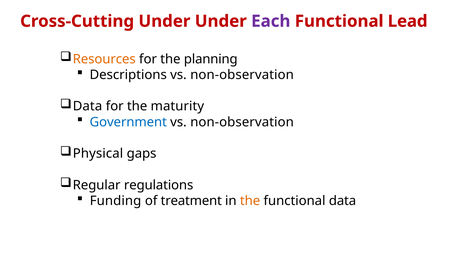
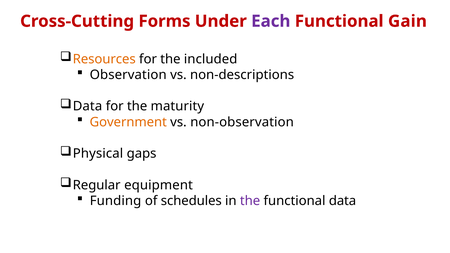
Cross-Cutting Under: Under -> Forms (164, 21)
Lead: Lead -> Gain (407, 21)
planning: planning -> included (211, 59)
Descriptions: Descriptions -> Observation (128, 75)
non-observation: non-observation -> non-descriptions (242, 75)
Government colour: blue -> orange (128, 122)
regulations: regulations -> equipment (159, 185)
treatment: treatment -> schedules (191, 201)
the colour: orange -> purple (250, 201)
